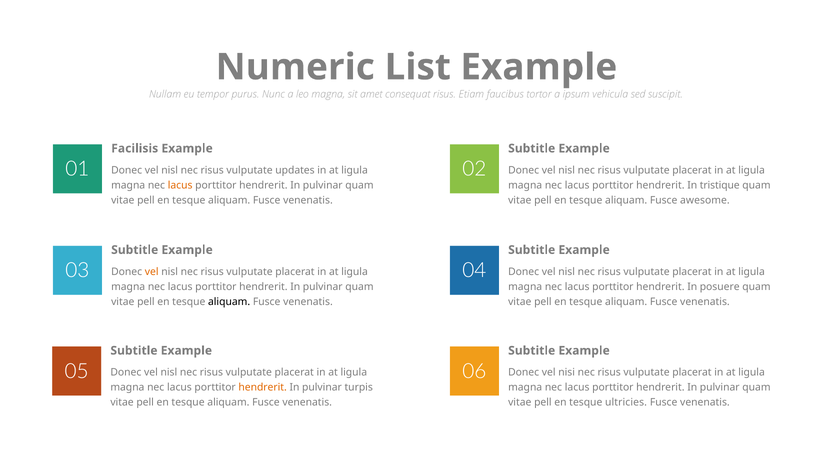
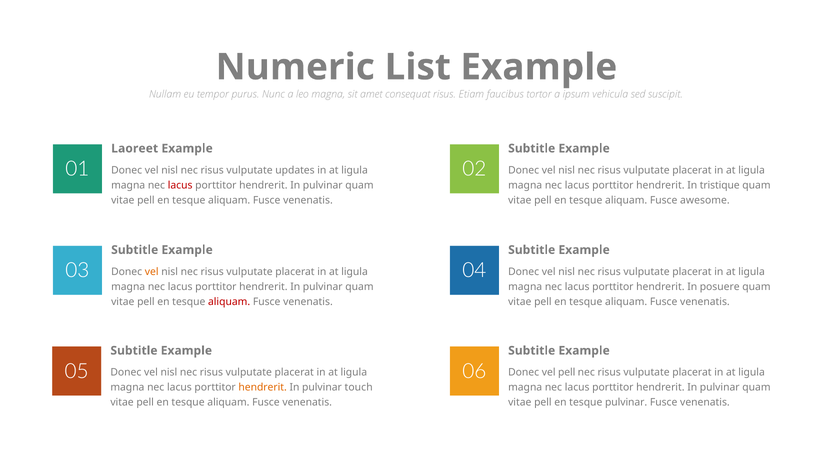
Facilisis: Facilisis -> Laoreet (135, 148)
lacus colour: orange -> red (180, 185)
aliquam colour: black -> red (229, 301)
vel nisi: nisi -> pell (567, 372)
turpis: turpis -> touch (359, 387)
tesque ultricies: ultricies -> pulvinar (626, 402)
